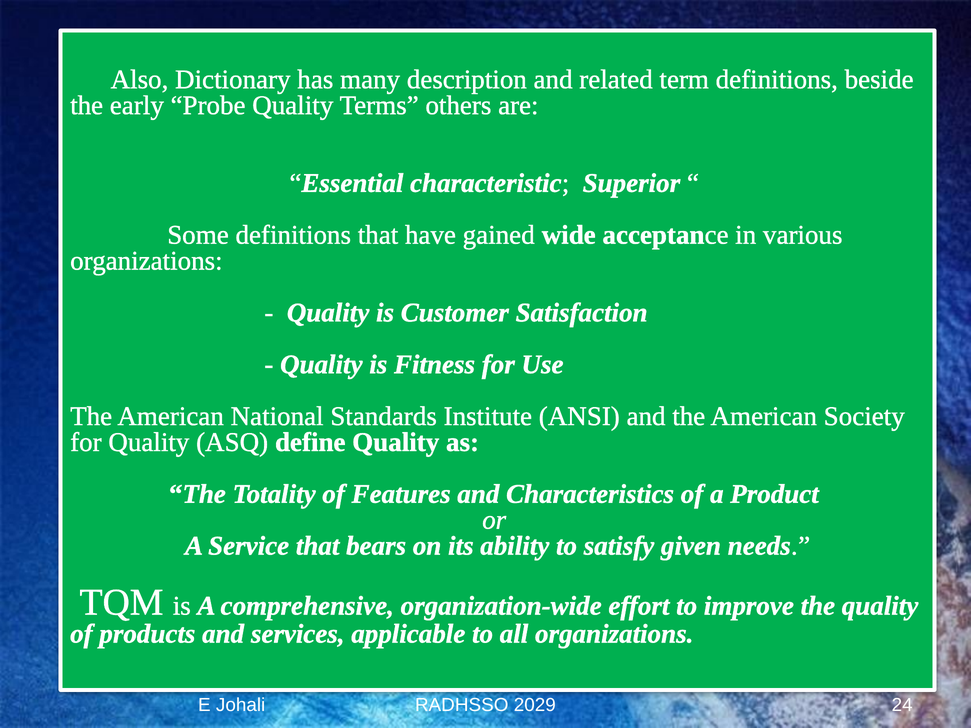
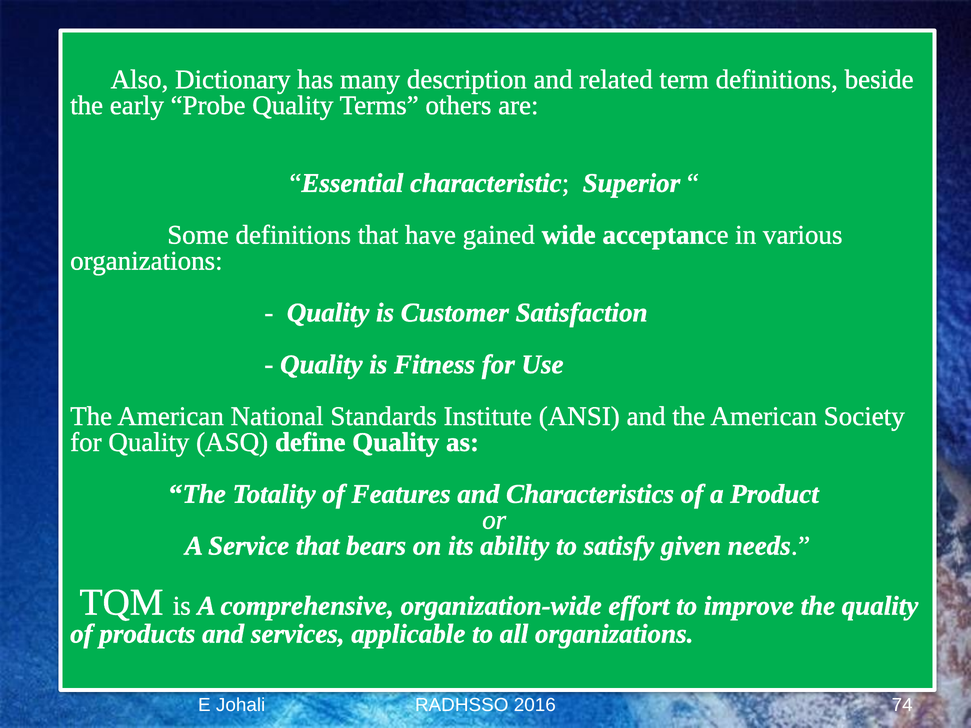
2029: 2029 -> 2016 (535, 705)
24: 24 -> 74 (902, 705)
